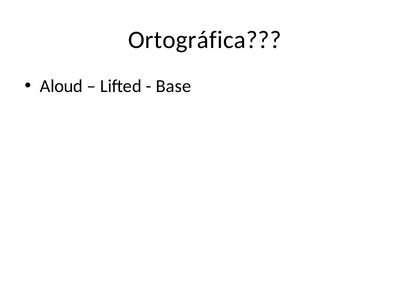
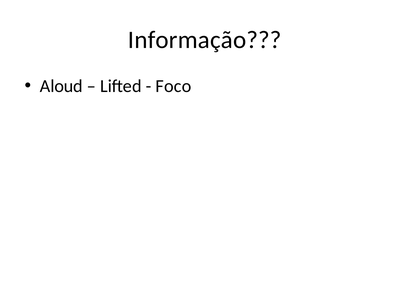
Ortográfica: Ortográfica -> Informação (205, 40)
Base: Base -> Foco (173, 86)
